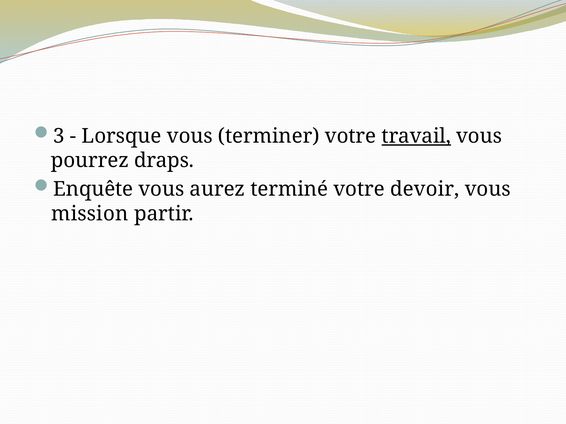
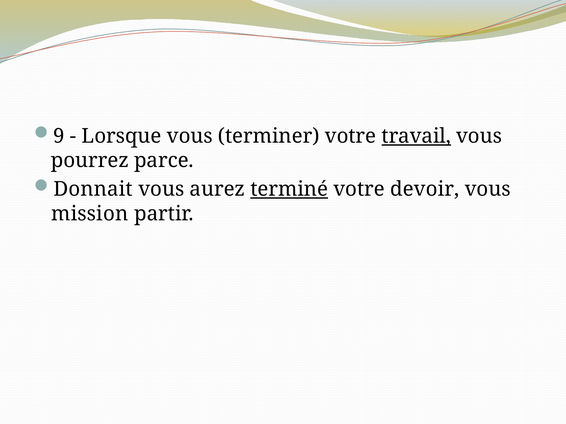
3: 3 -> 9 (59, 136)
draps: draps -> parce (164, 161)
Enquête: Enquête -> Donnait (93, 189)
terminé underline: none -> present (289, 189)
